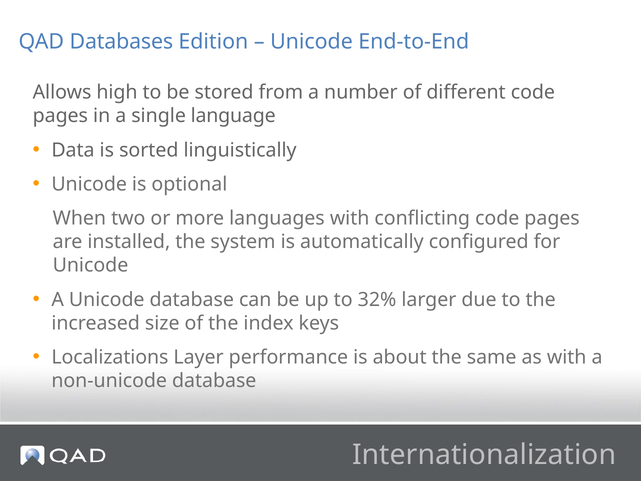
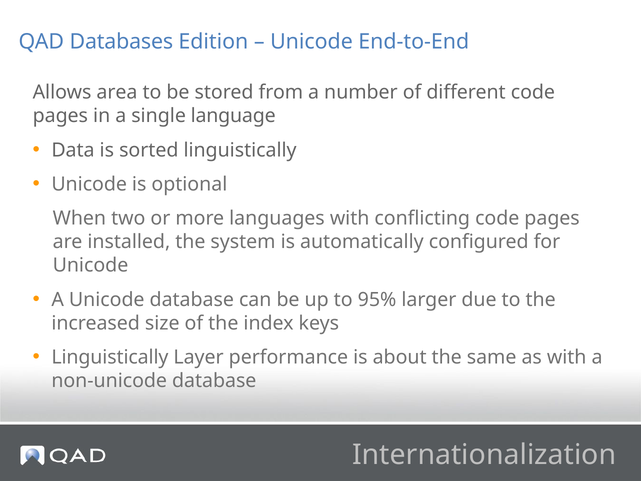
high: high -> area (117, 92)
32%: 32% -> 95% (377, 300)
Localizations: Localizations -> Linguistically (110, 357)
